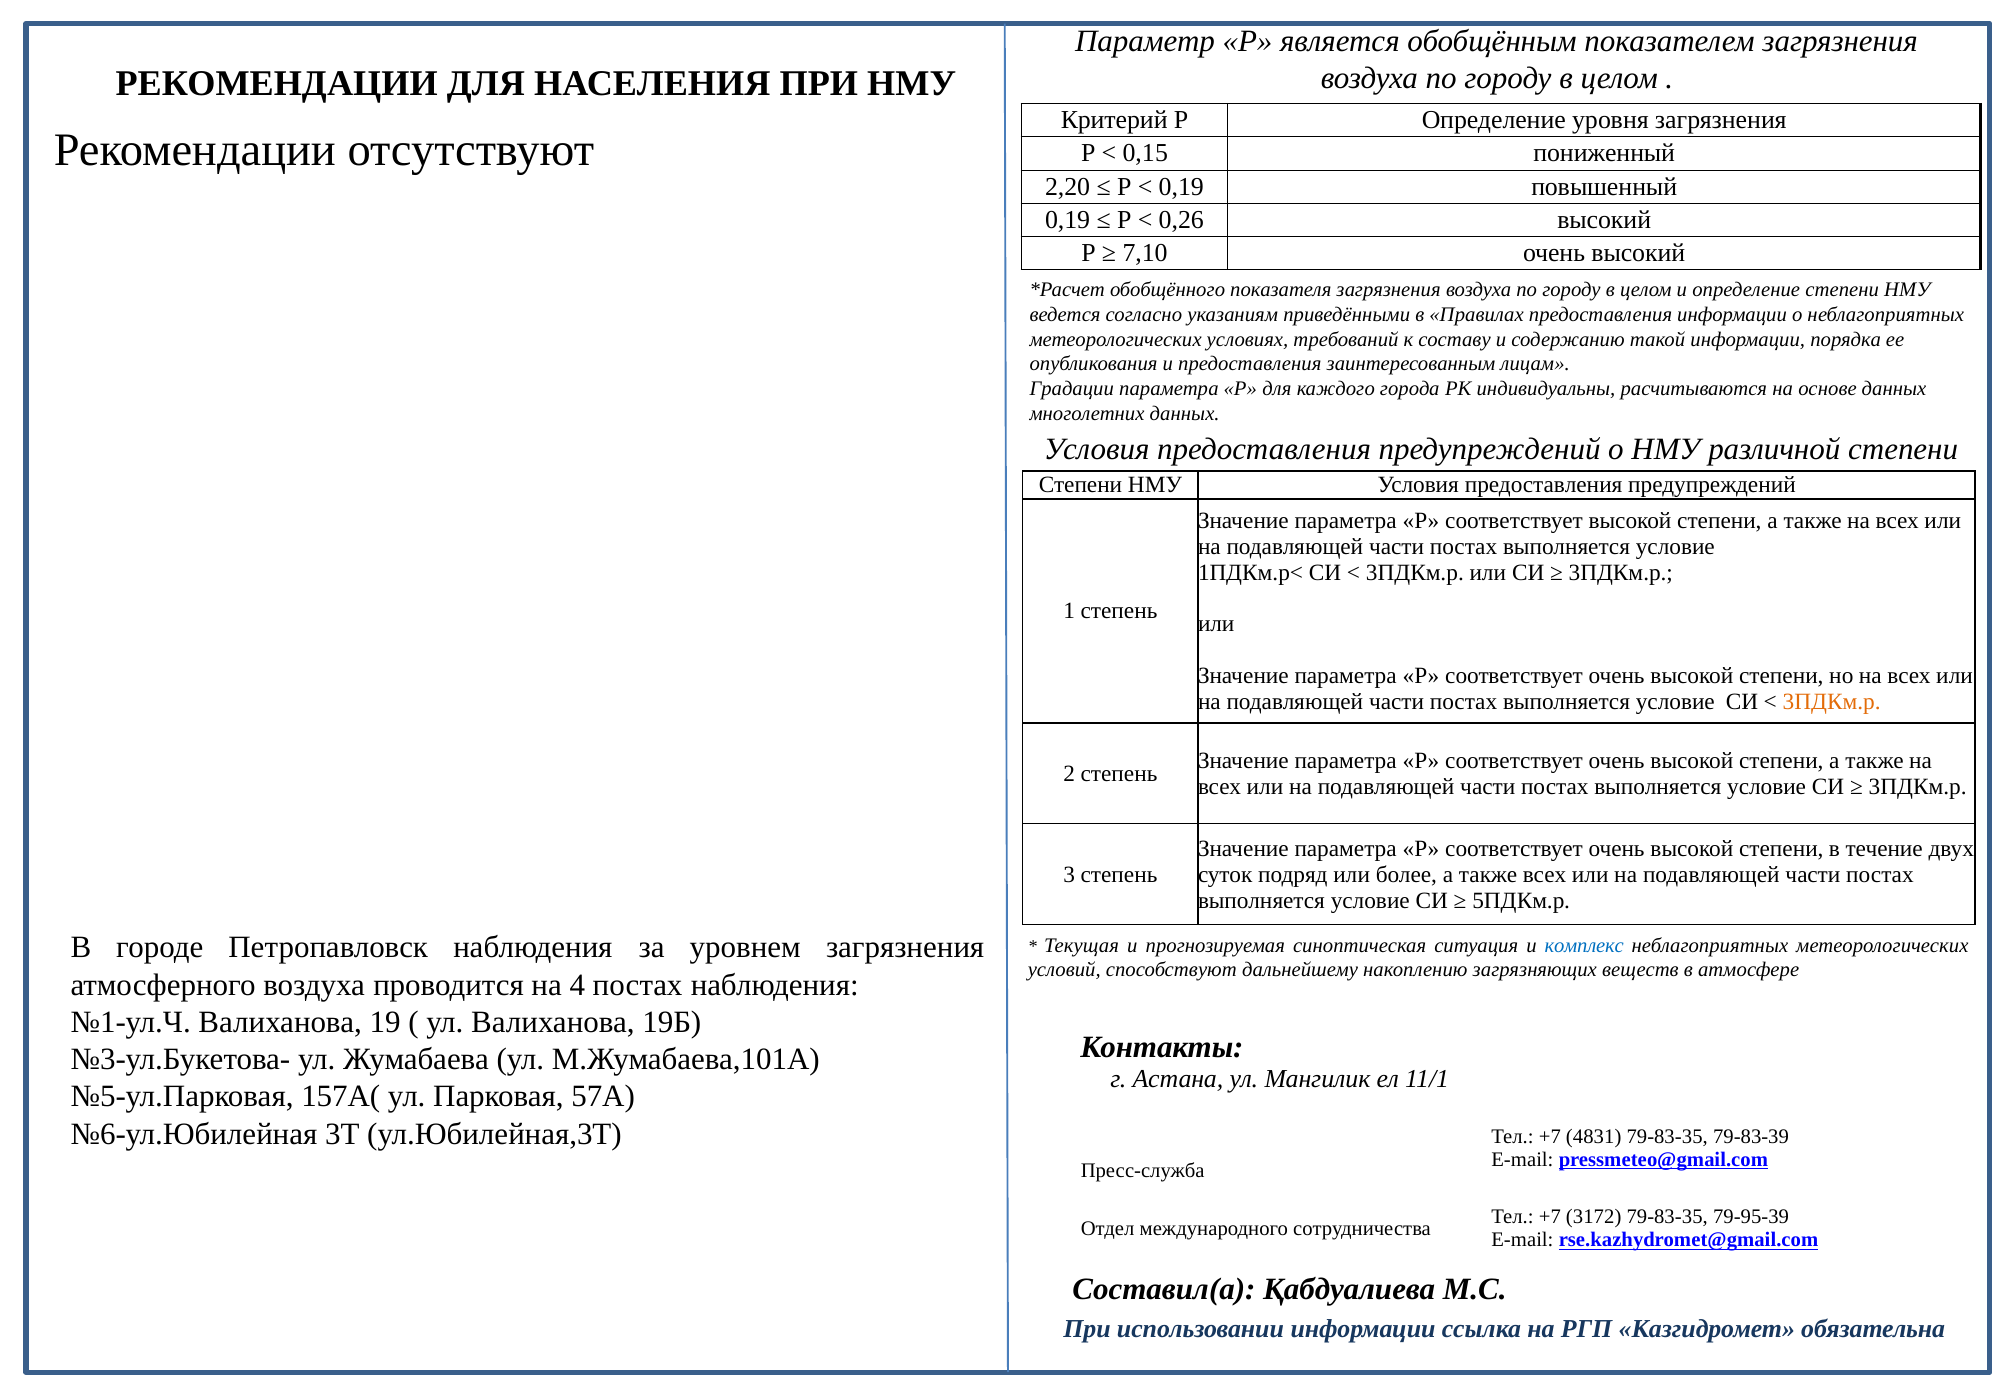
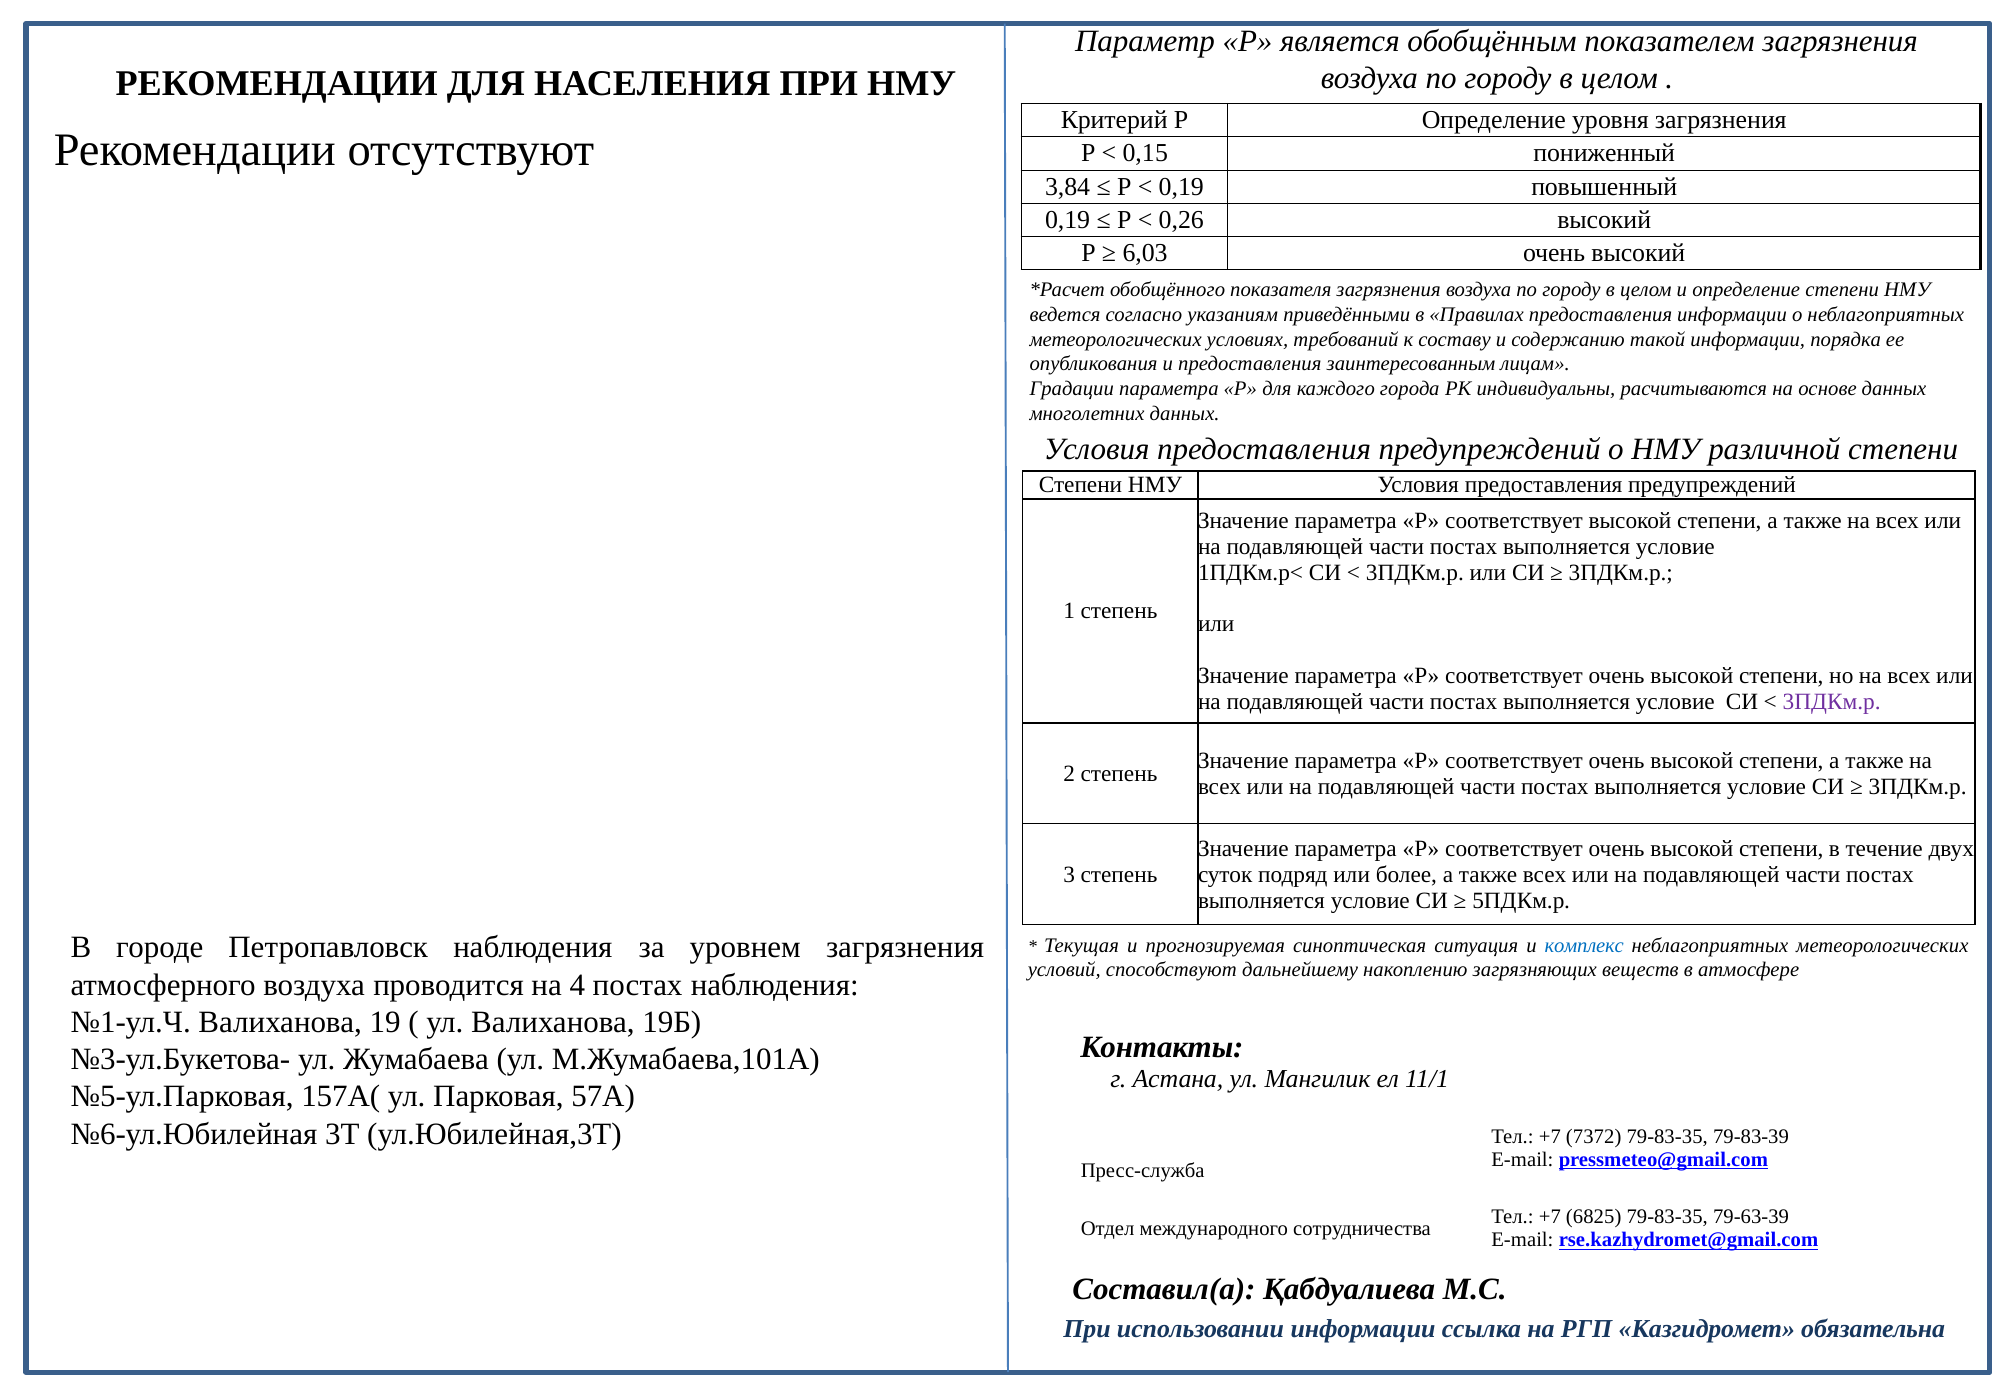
2,20: 2,20 -> 3,84 (1068, 186)
7,10: 7,10 -> 6,03 (1145, 253)
3ПДКм.р colour: orange -> purple (1832, 701)
4831: 4831 -> 7372 (1594, 1136)
3172: 3172 -> 6825 (1594, 1217)
79-95-39: 79-95-39 -> 79-63-39 (1751, 1217)
